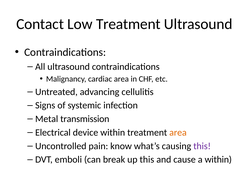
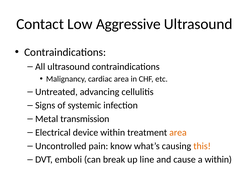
Low Treatment: Treatment -> Aggressive (128, 24)
this colour: purple -> orange (202, 146)
up this: this -> line (147, 159)
